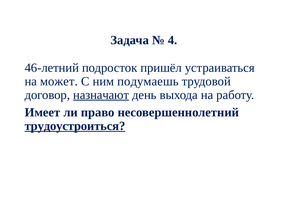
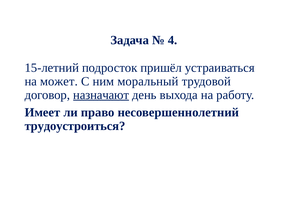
46-летний: 46-летний -> 15-летний (52, 68)
подумаешь: подумаешь -> моральный (148, 81)
трудоустроиться underline: present -> none (75, 126)
